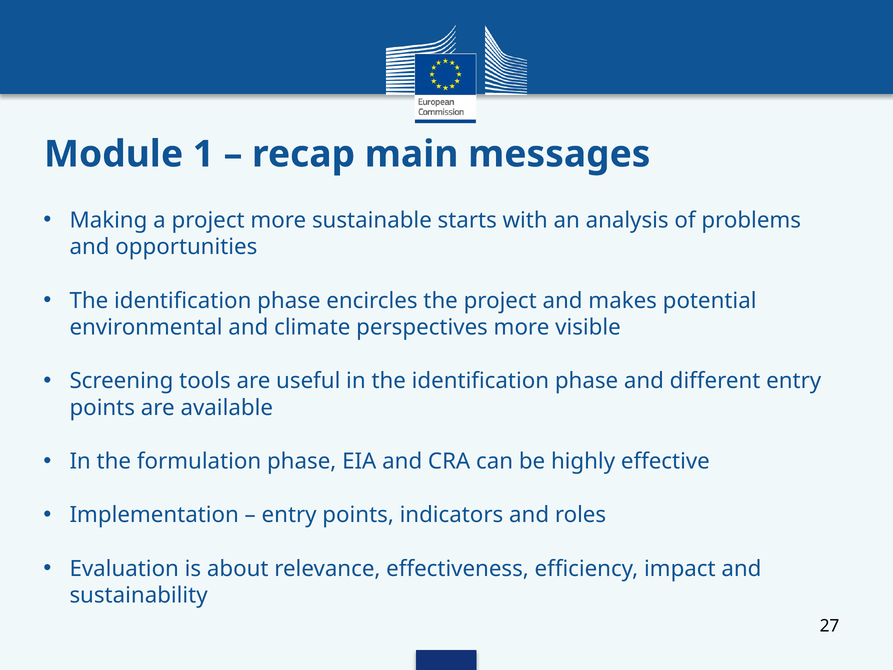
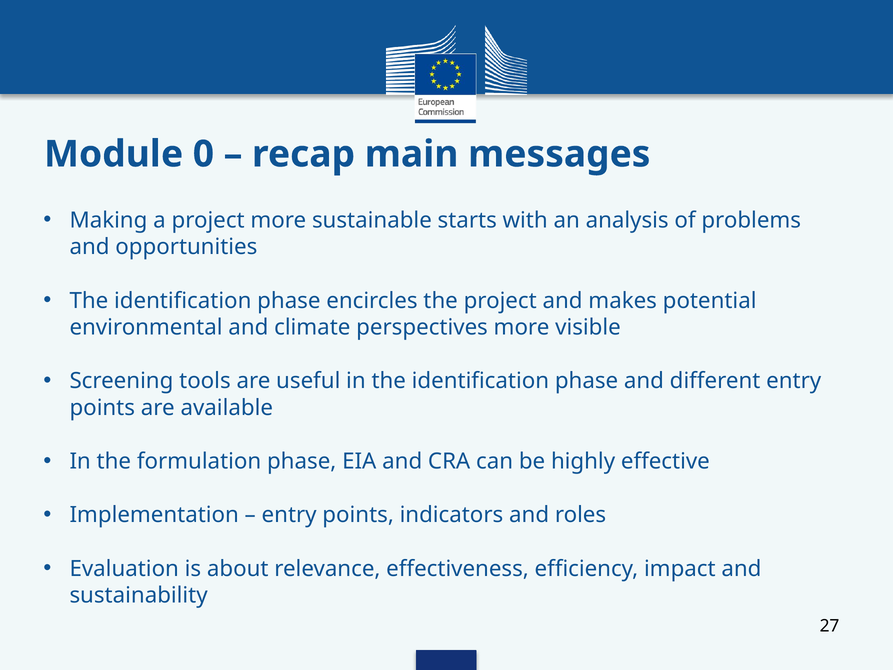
1: 1 -> 0 (203, 154)
